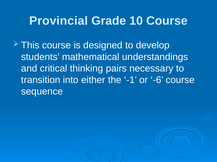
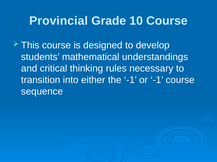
pairs: pairs -> rules (116, 69)
or -6: -6 -> -1 (157, 80)
